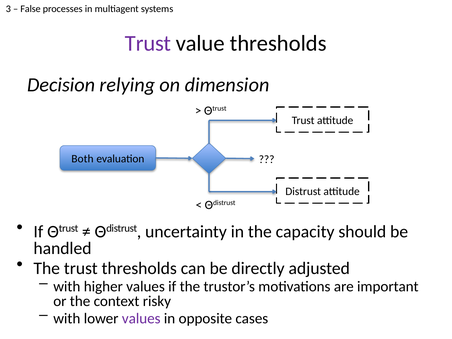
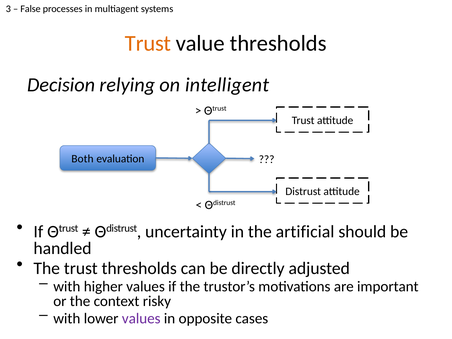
Trust colour: purple -> orange (148, 43)
dimension: dimension -> intelligent (227, 85)
capacity: capacity -> artificial (305, 232)
